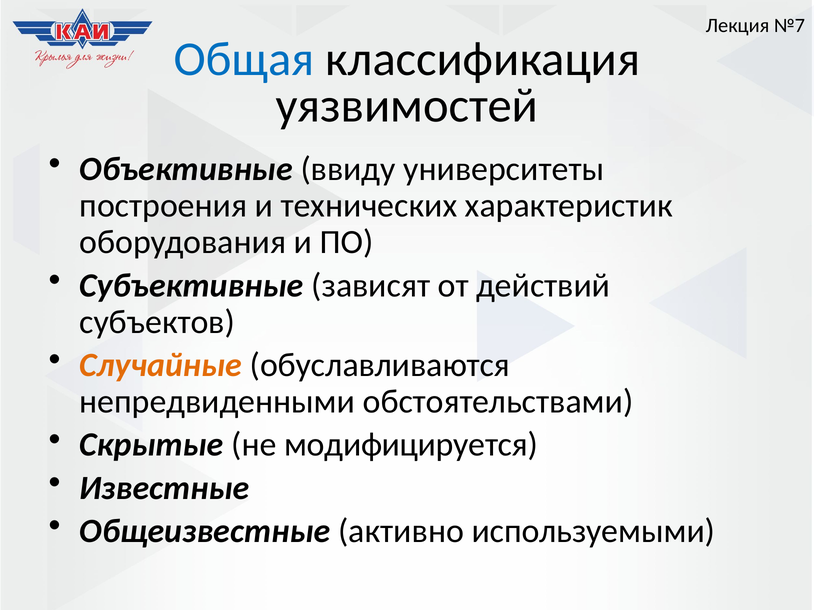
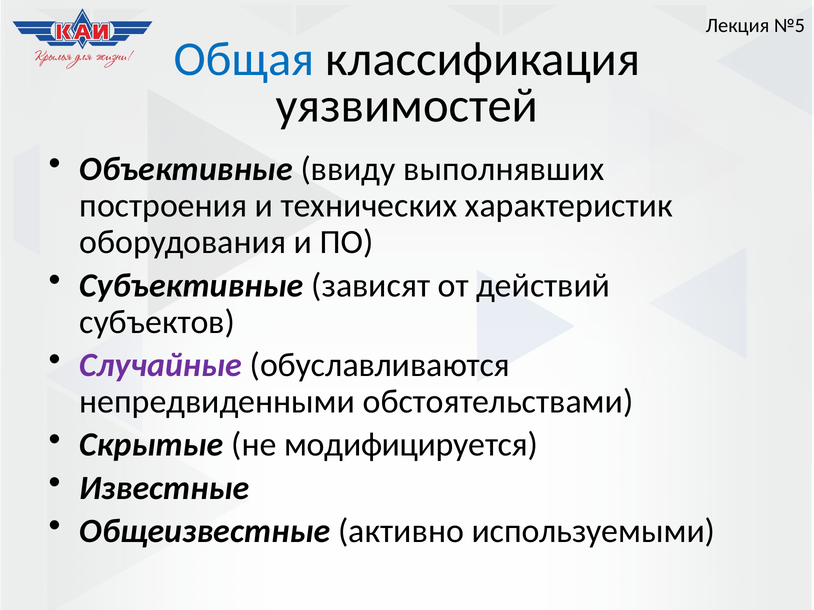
№7: №7 -> №5 (789, 26)
университеты: университеты -> выполнявших (504, 169)
Случайные colour: orange -> purple (161, 365)
